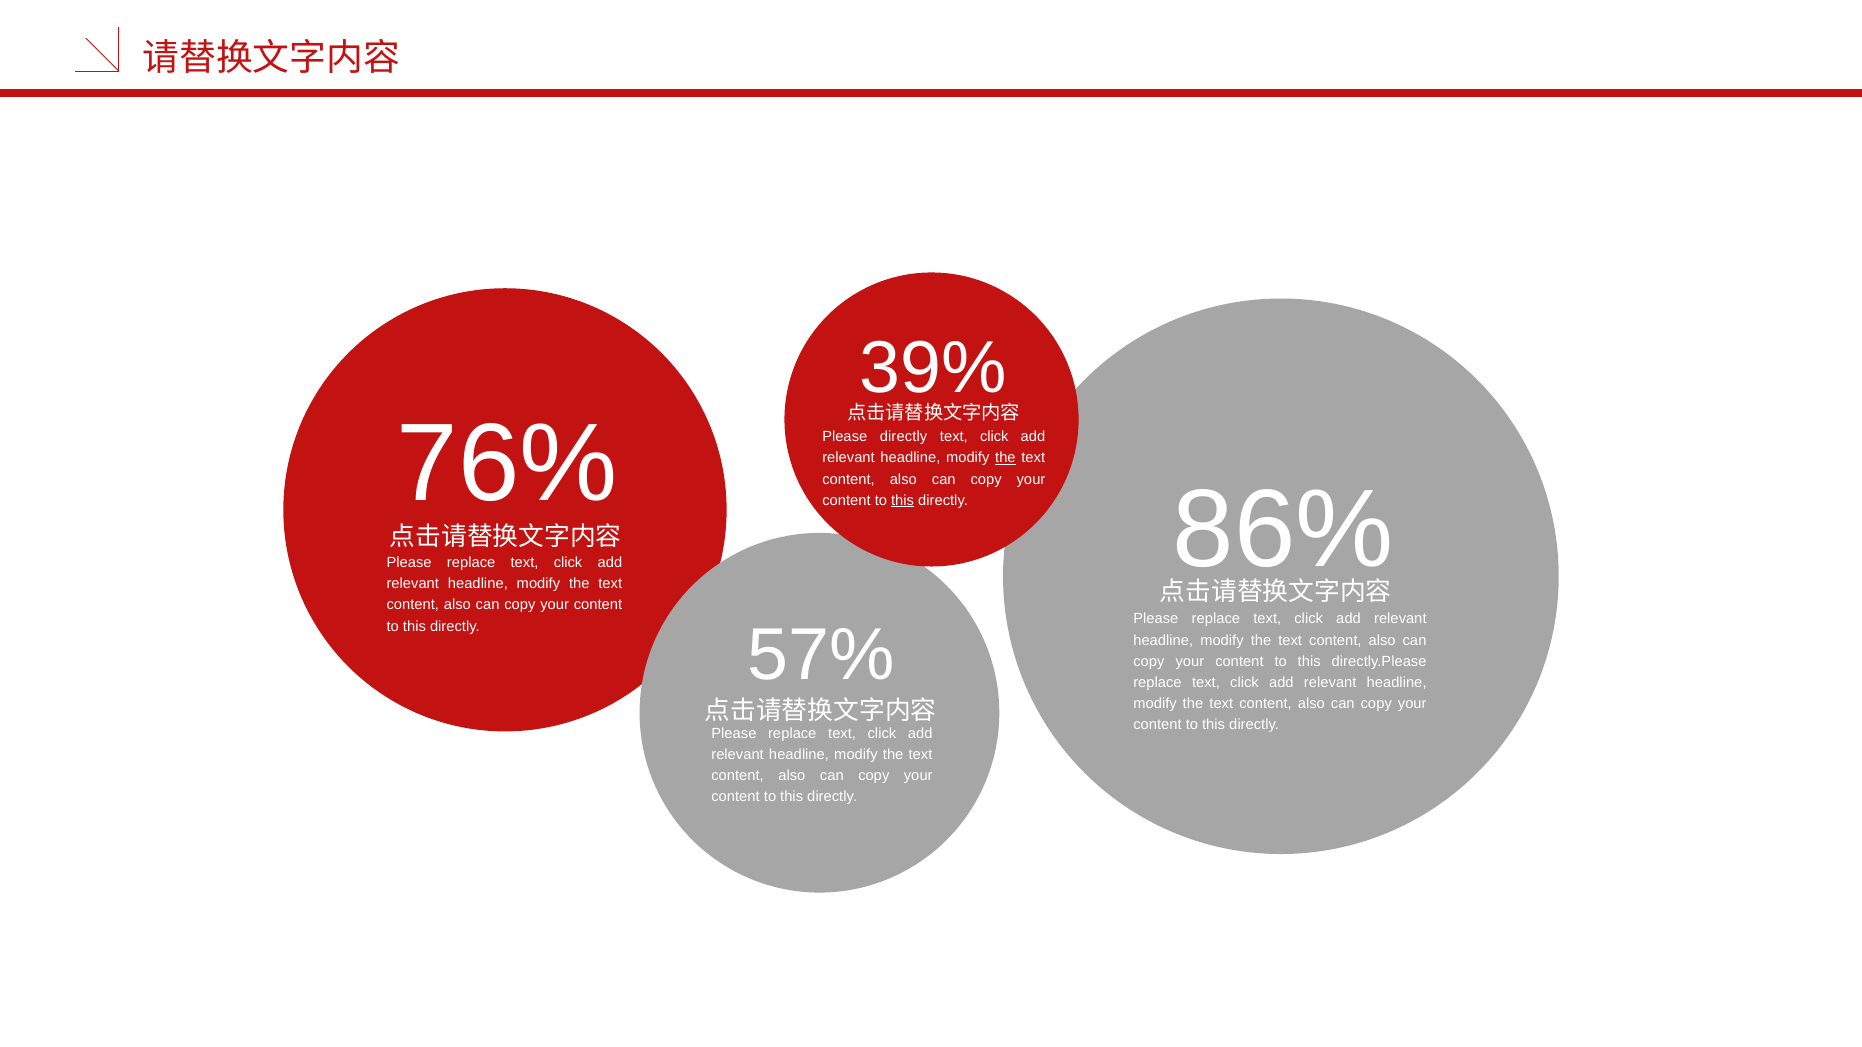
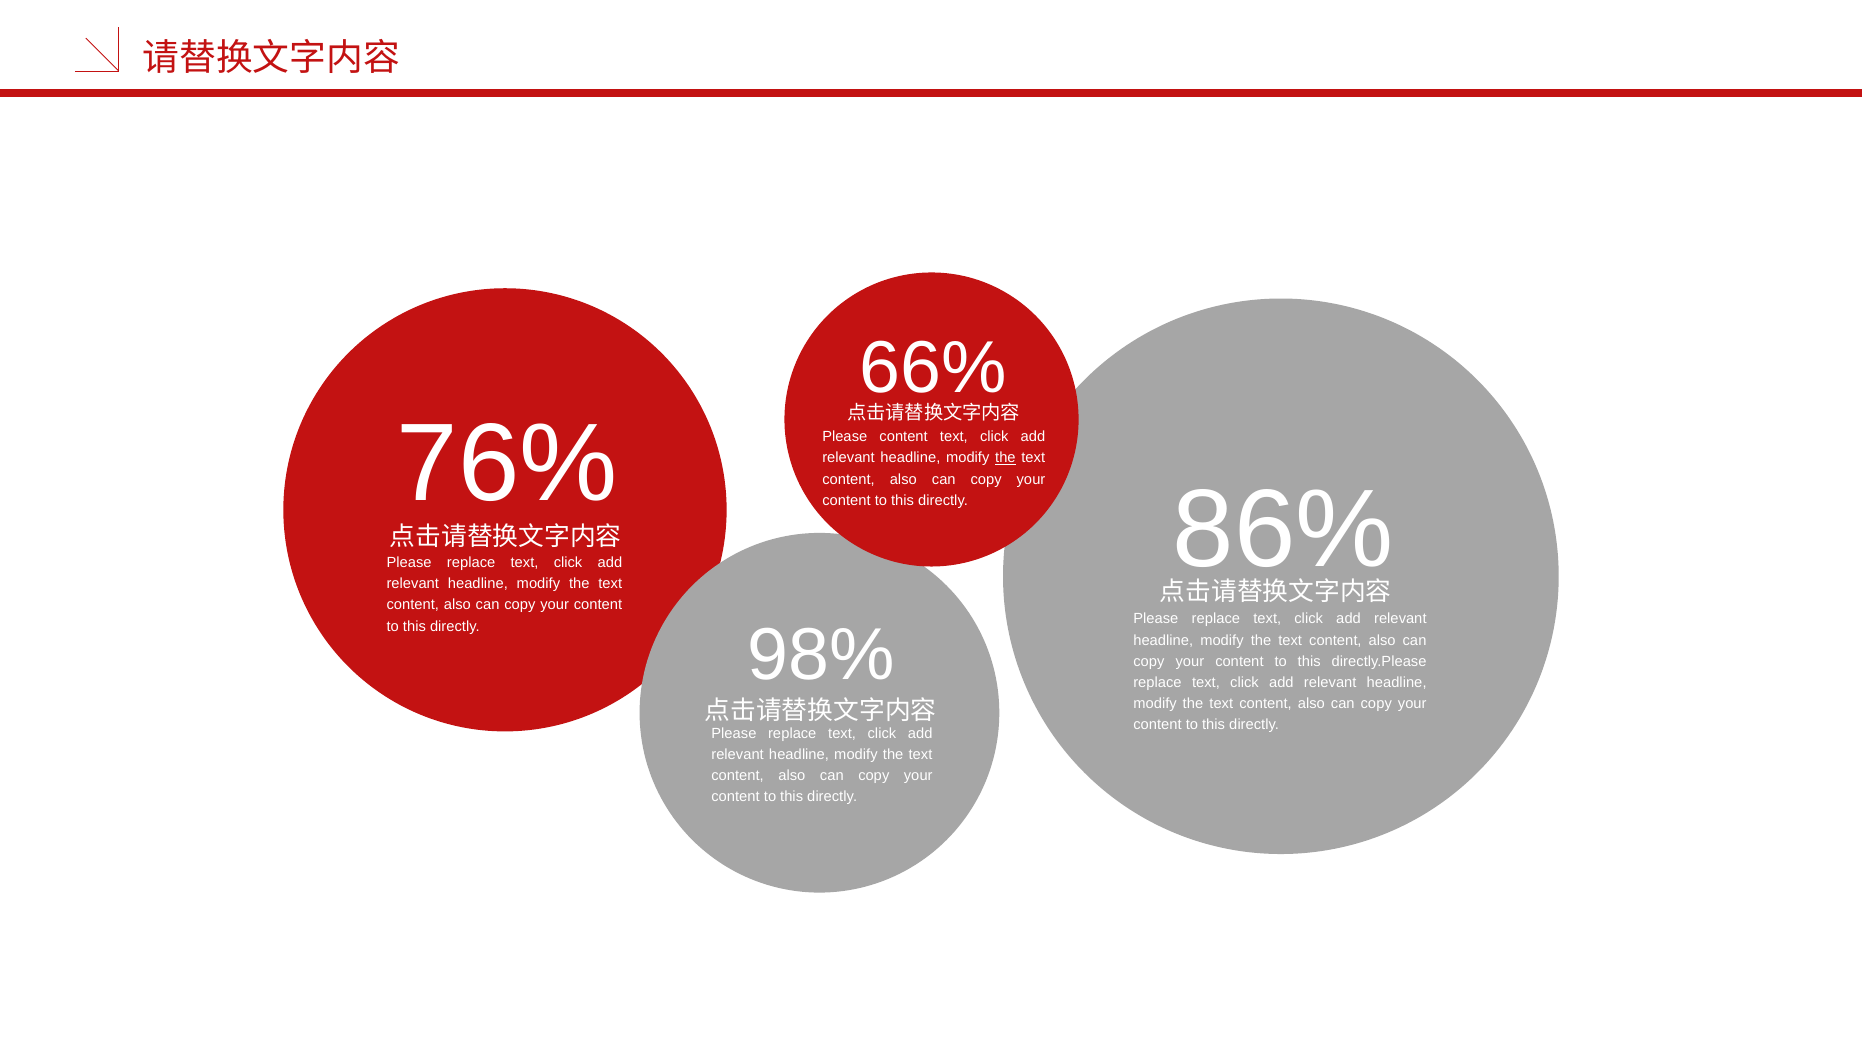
39%: 39% -> 66% (933, 368)
Please directly: directly -> content (904, 437)
this underline: present -> none (903, 500)
57%: 57% -> 98% (821, 656)
